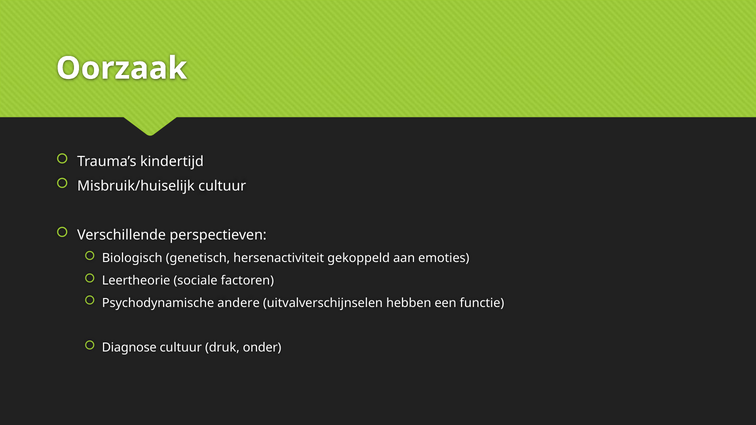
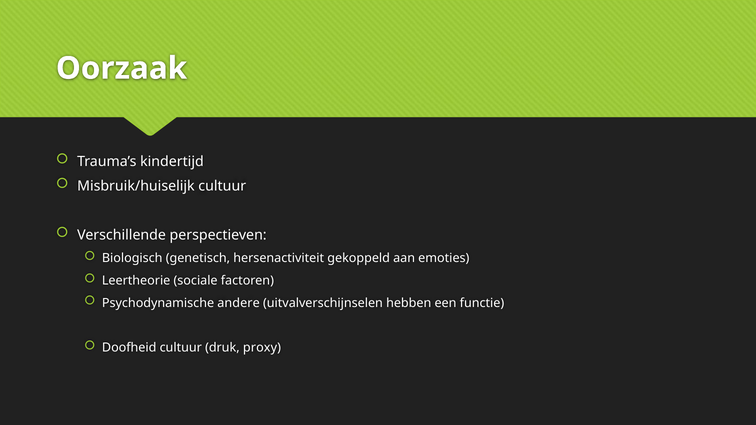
Diagnose: Diagnose -> Doofheid (129, 348)
onder: onder -> proxy (262, 348)
